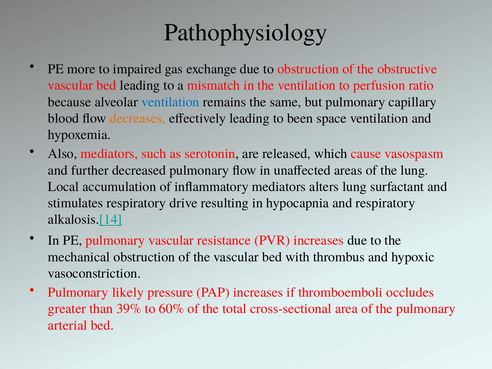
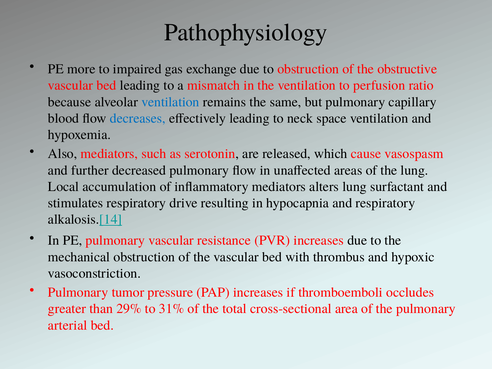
decreases colour: orange -> blue (138, 118)
been: been -> neck (300, 118)
likely: likely -> tumor (128, 292)
39%: 39% -> 29% (129, 309)
60%: 60% -> 31% (172, 309)
